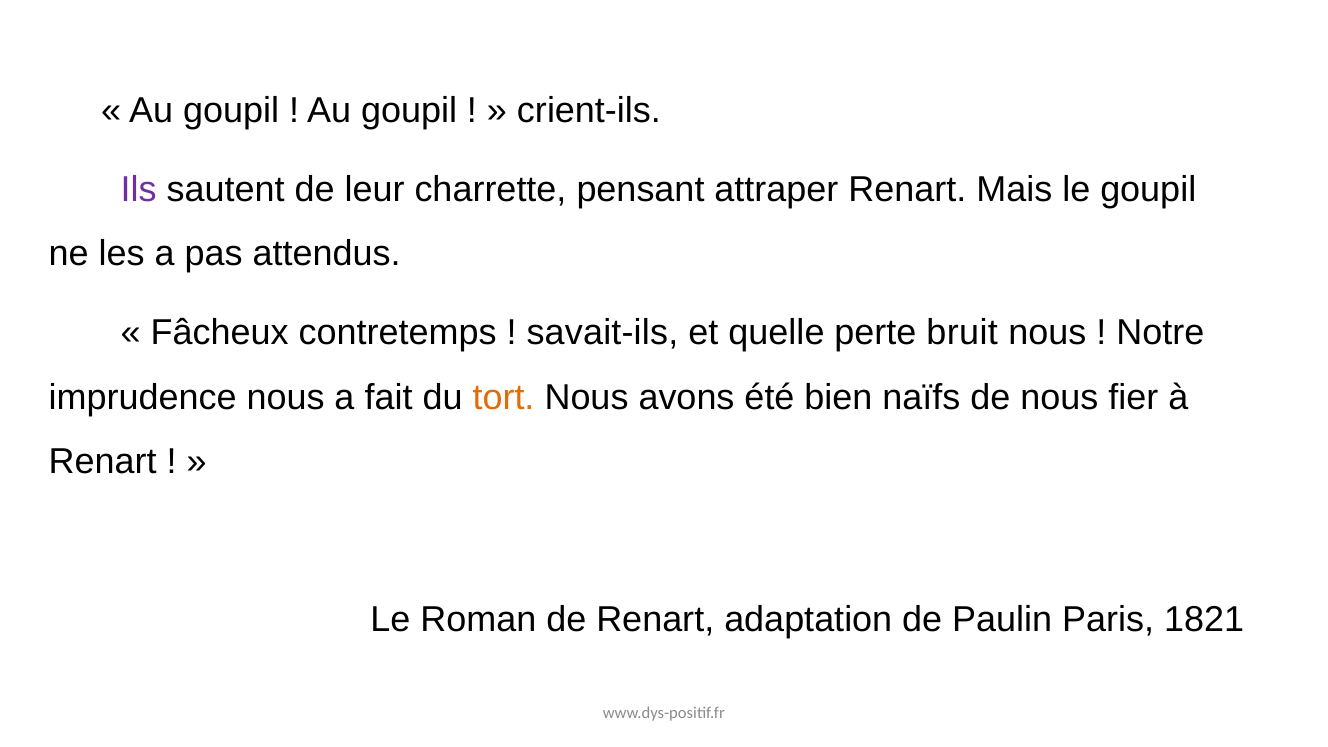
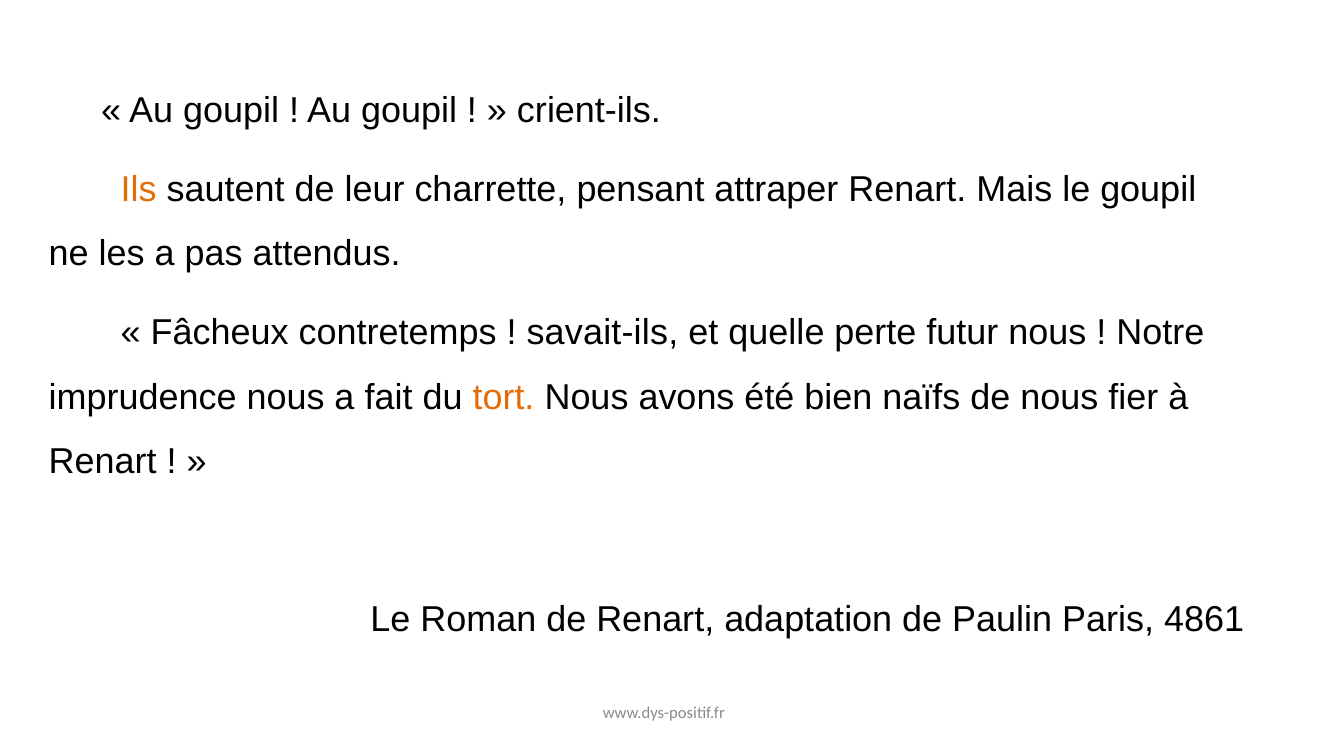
Ils colour: purple -> orange (139, 189)
bruit: bruit -> futur (962, 333)
1821: 1821 -> 4861 (1204, 619)
